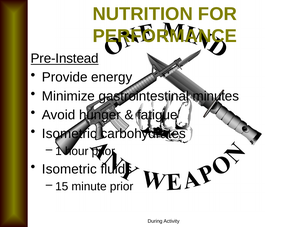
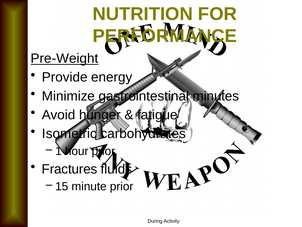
Pre-Instead: Pre-Instead -> Pre-Weight (65, 58)
Isometric: Isometric -> Fractures (70, 169)
